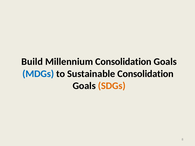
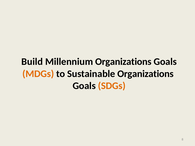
Millennium Consolidation: Consolidation -> Organizations (123, 62)
MDGs colour: blue -> orange (38, 74)
Sustainable Consolidation: Consolidation -> Organizations (146, 74)
